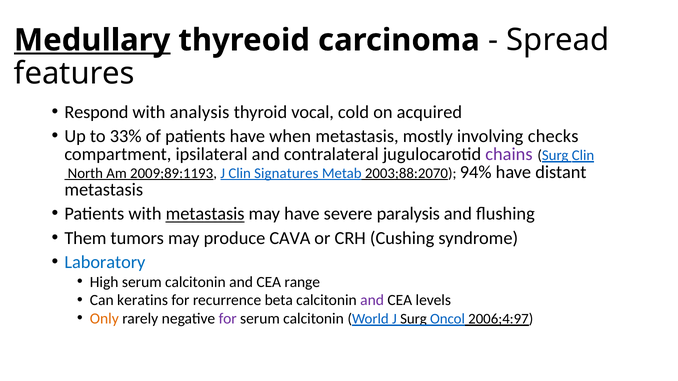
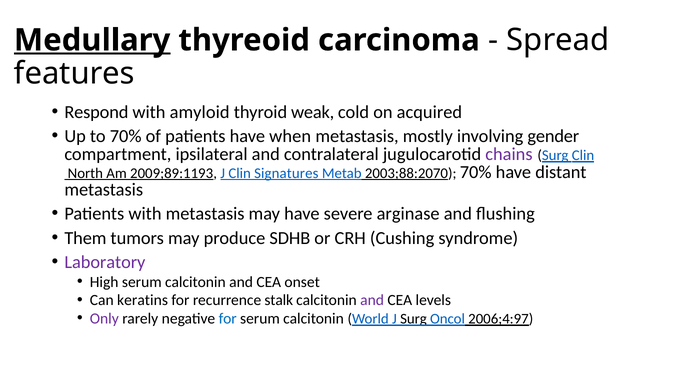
analysis: analysis -> amyloid (200, 112)
vocal: vocal -> weak (313, 112)
to 33%: 33% -> 70% (126, 136)
checks: checks -> gender (553, 136)
2003;88:2070 94%: 94% -> 70% (476, 172)
metastasis underline: present -> none (205, 214)
paralysis: paralysis -> arginase (408, 214)
CAVA: CAVA -> SDHB (290, 238)
Laboratory colour: blue -> purple (105, 263)
range: range -> onset (302, 282)
beta: beta -> stalk (279, 301)
Only colour: orange -> purple (104, 319)
for colour: purple -> blue (228, 319)
